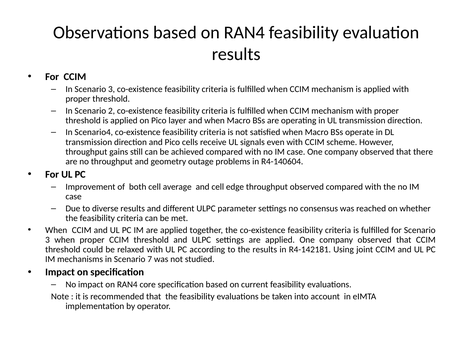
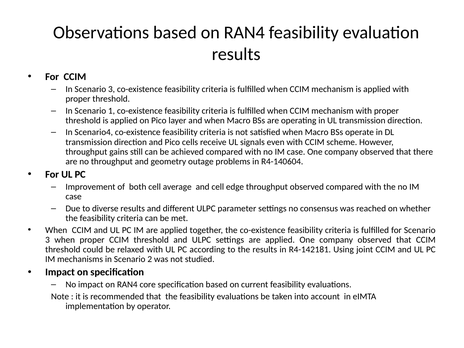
2: 2 -> 1 (112, 111)
7: 7 -> 2 (150, 259)
